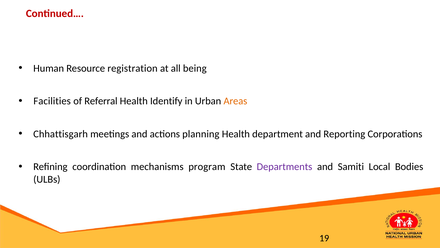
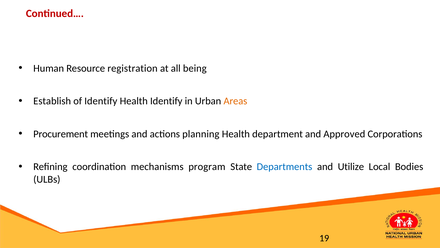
Facilities: Facilities -> Establish (52, 101)
of Referral: Referral -> Identify (101, 101)
Chhattisgarh: Chhattisgarh -> Procurement (61, 134)
Reporting: Reporting -> Approved (344, 134)
Departments colour: purple -> blue (285, 166)
Samiti: Samiti -> Utilize (351, 166)
